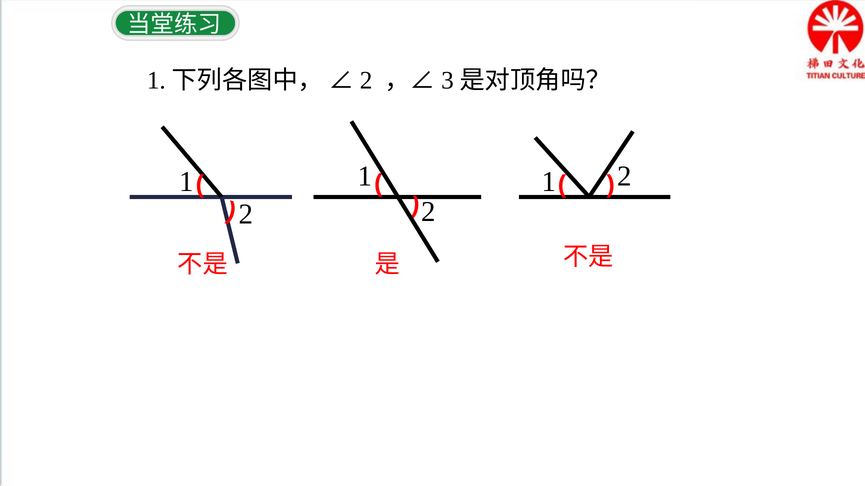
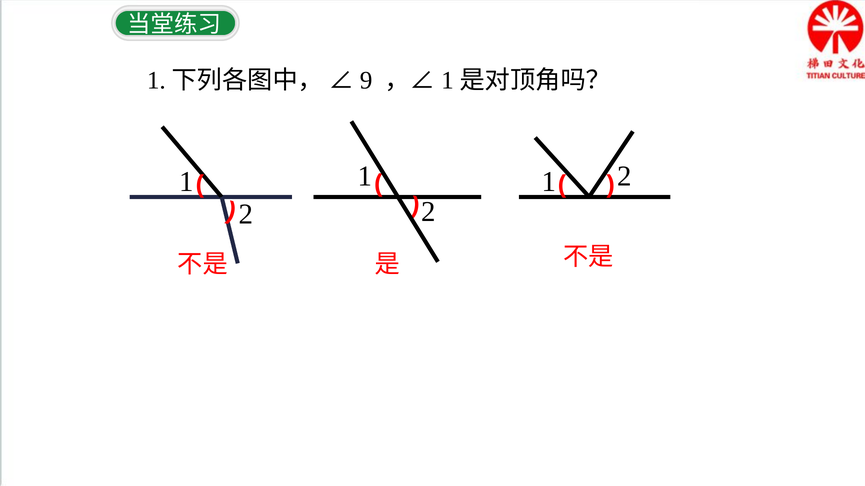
2: 2 -> 9 (366, 81)
3: 3 -> 1 (447, 81)
